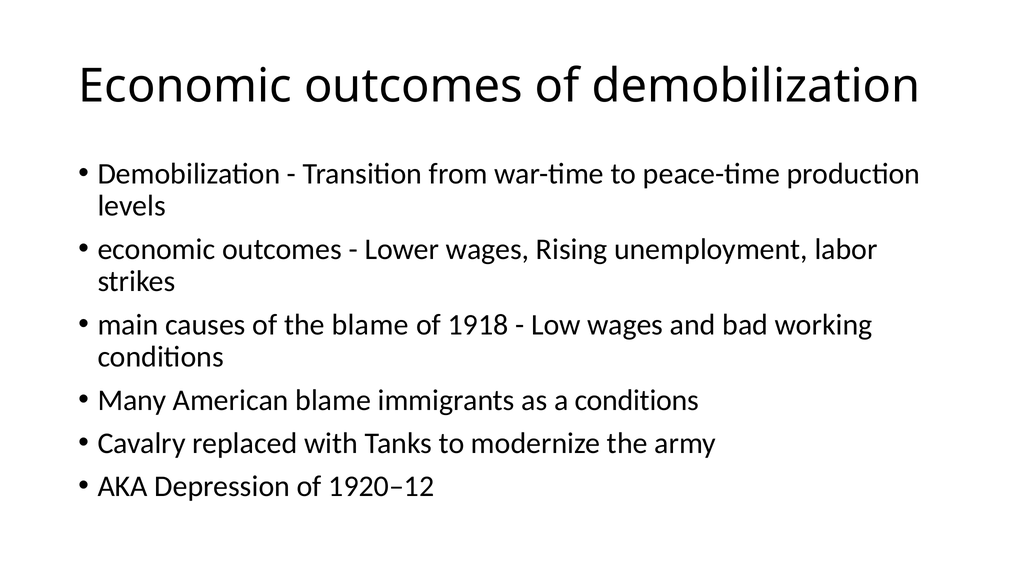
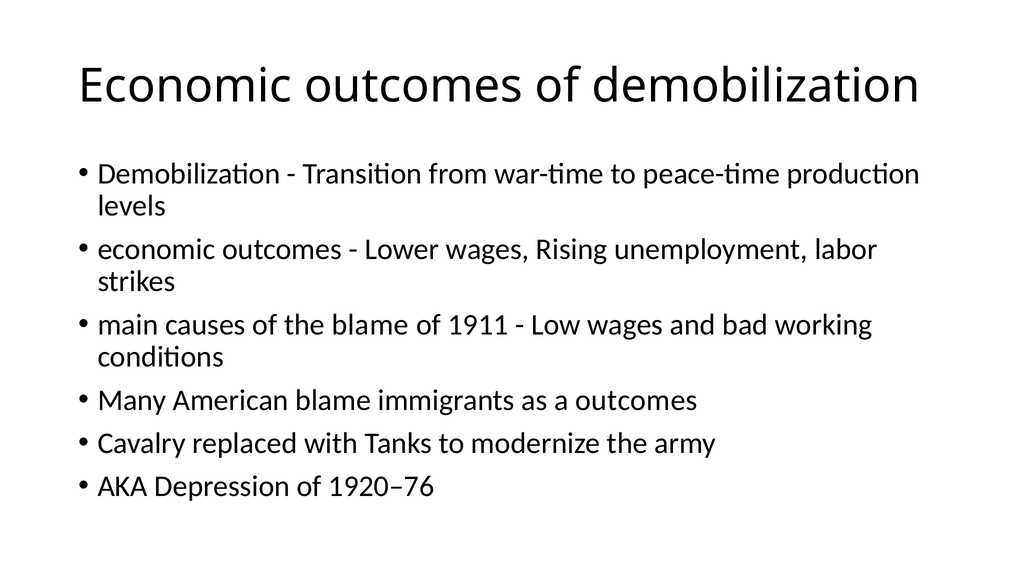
1918: 1918 -> 1911 (478, 324)
a conditions: conditions -> outcomes (636, 400)
1920–12: 1920–12 -> 1920–76 (381, 486)
